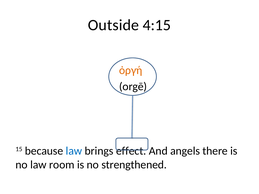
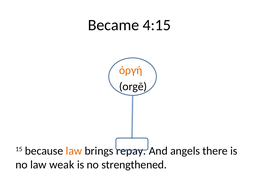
Outside: Outside -> Became (114, 25)
law colour: blue -> orange (74, 151)
effect: effect -> repay (131, 151)
room: room -> weak (62, 165)
